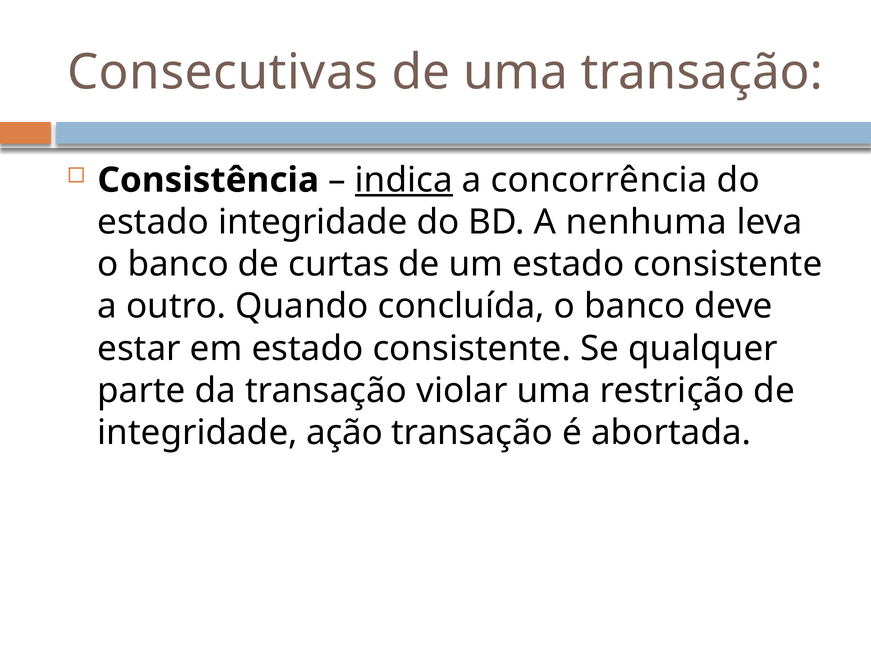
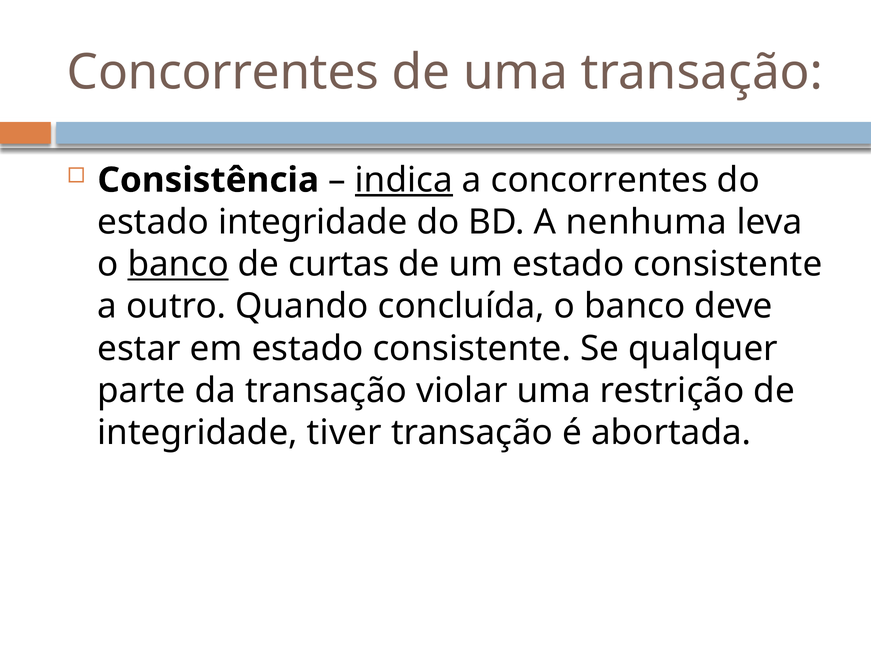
Consecutivas: Consecutivas -> Concorrentes (223, 72)
a concorrência: concorrência -> concorrentes (599, 180)
banco underline: none -> present (178, 264)
ação: ação -> tiver (344, 433)
